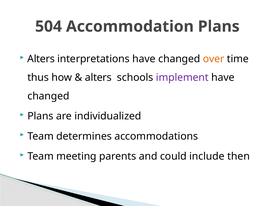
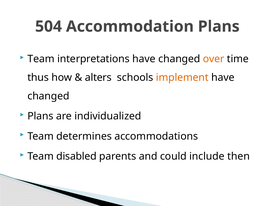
Alters: Alters -> Team (41, 59)
implement colour: purple -> orange (182, 78)
meeting: meeting -> disabled (76, 156)
